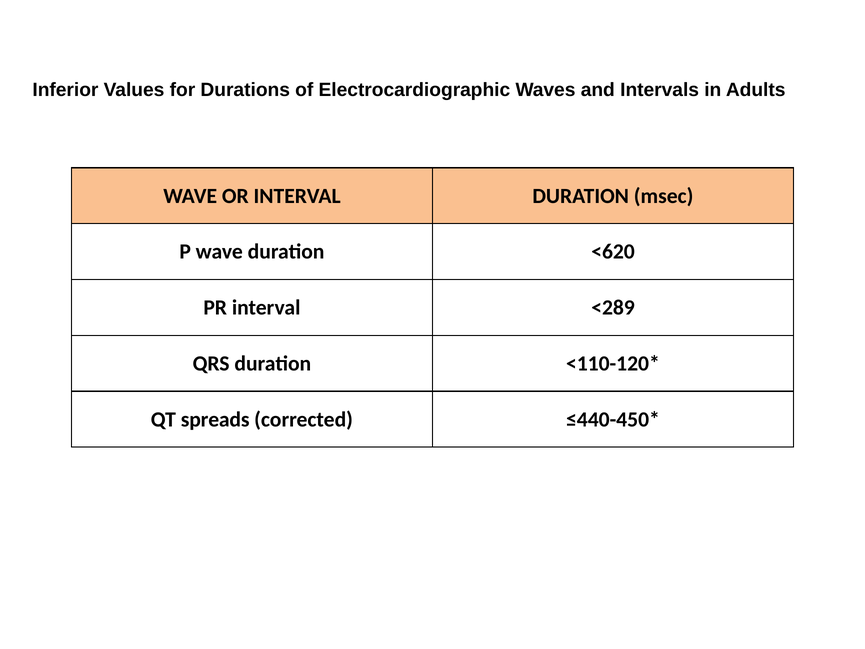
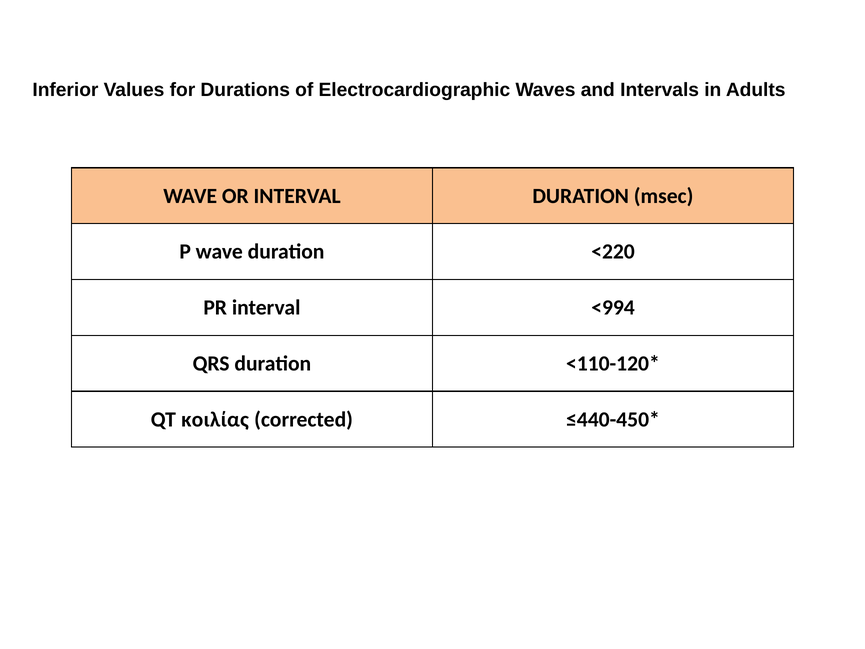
<620: <620 -> <220 (613, 252)
<289: <289 -> <994 (613, 308)
spreads: spreads -> κοιλίας (215, 419)
